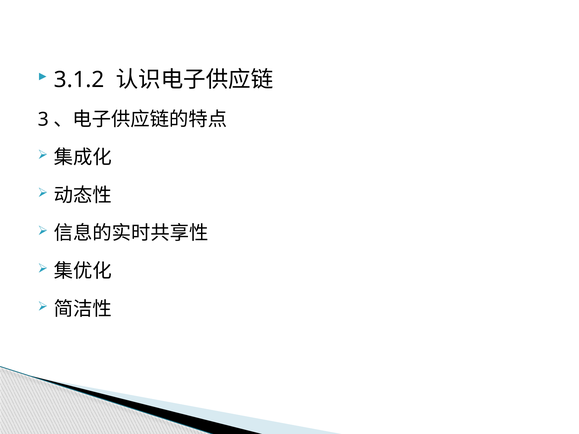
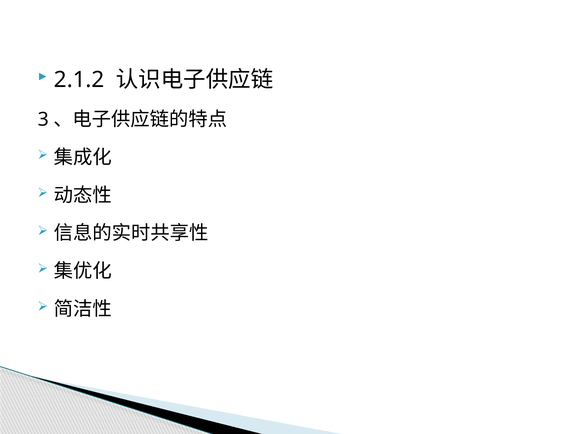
3.1.2: 3.1.2 -> 2.1.2 (79, 80)
